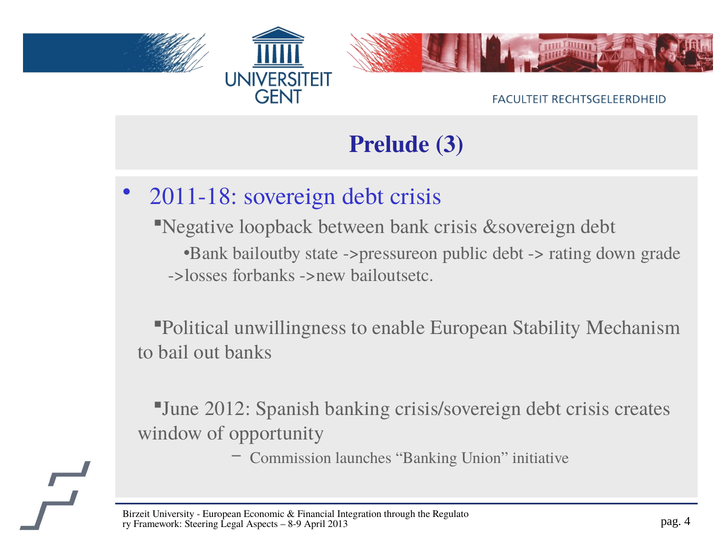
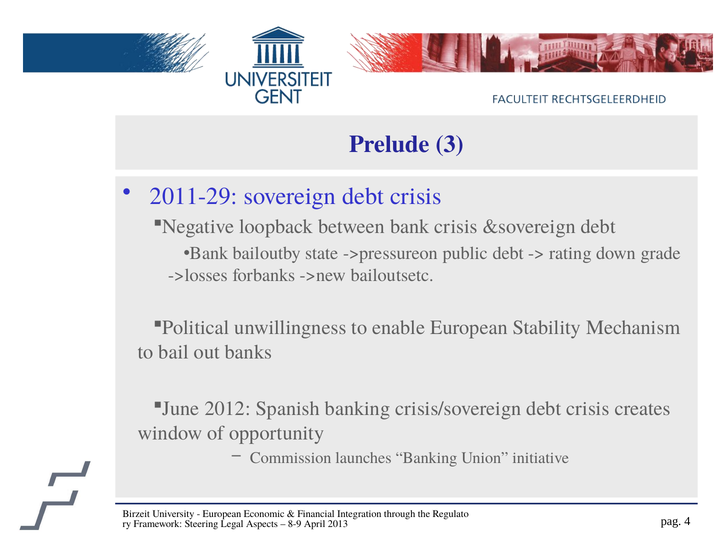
2011-18: 2011-18 -> 2011-29 (194, 196)
